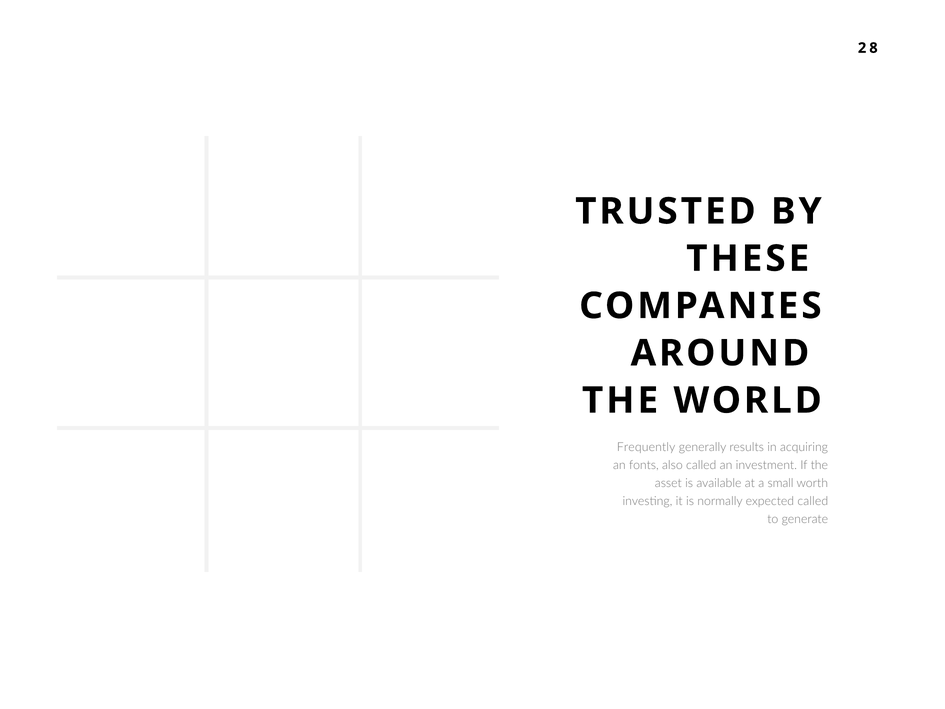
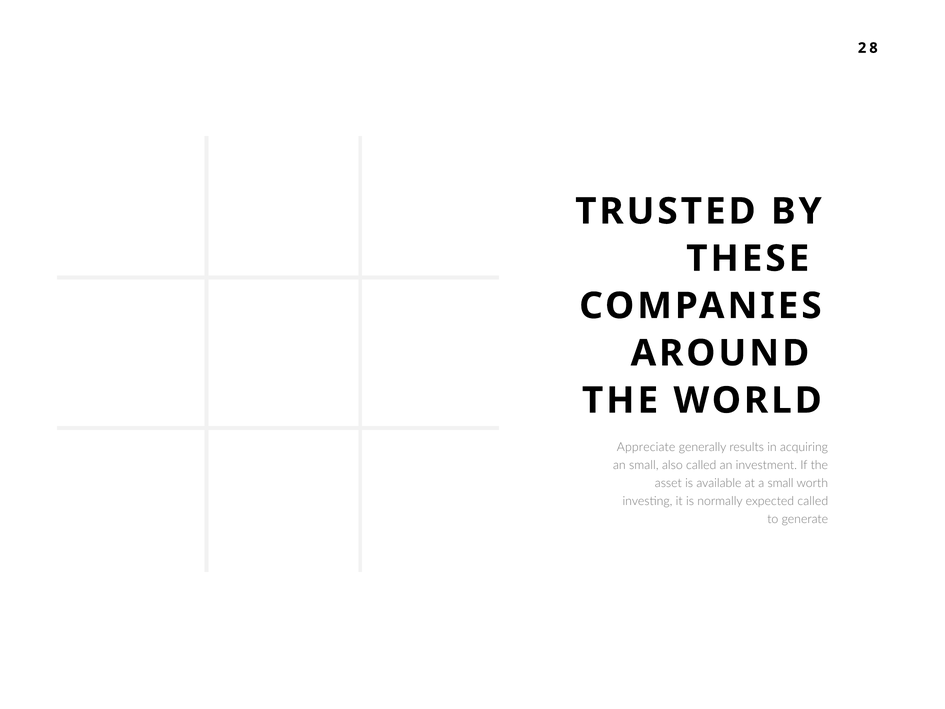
Frequently: Frequently -> Appreciate (646, 447)
an fonts: fonts -> small (644, 465)
